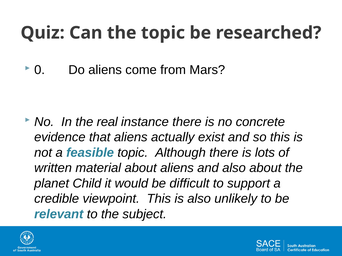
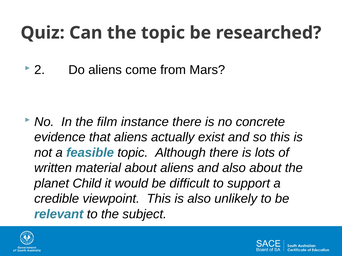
0: 0 -> 2 (40, 70)
real: real -> film (107, 122)
